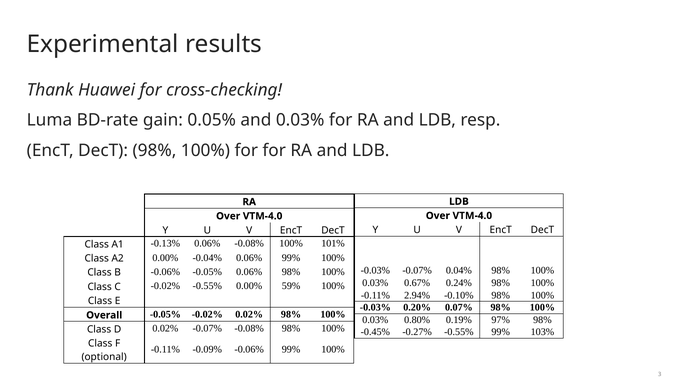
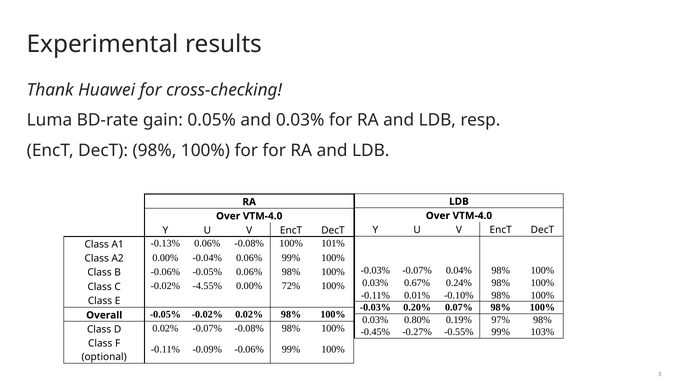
-0.02% -0.55%: -0.55% -> -4.55% (207, 286)
59%: 59% -> 72% (291, 286)
2.94%: 2.94% -> 0.01% (417, 295)
